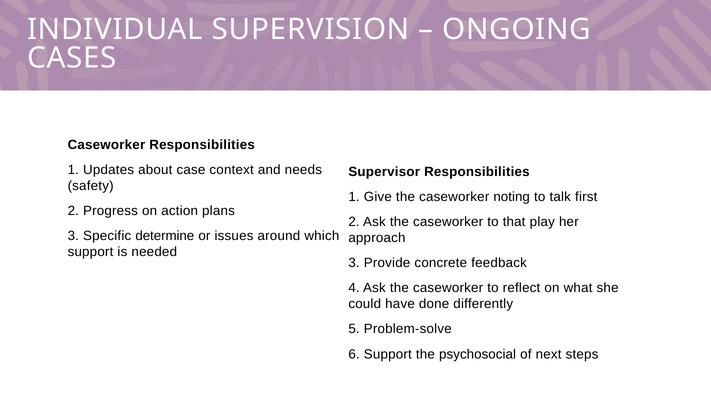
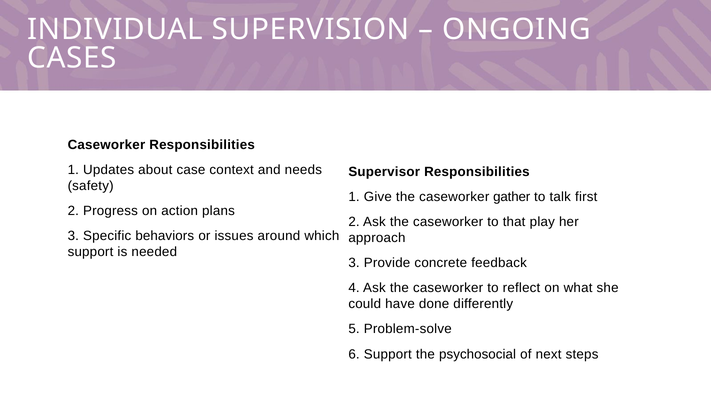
noting: noting -> gather (512, 197)
determine: determine -> behaviors (165, 236)
